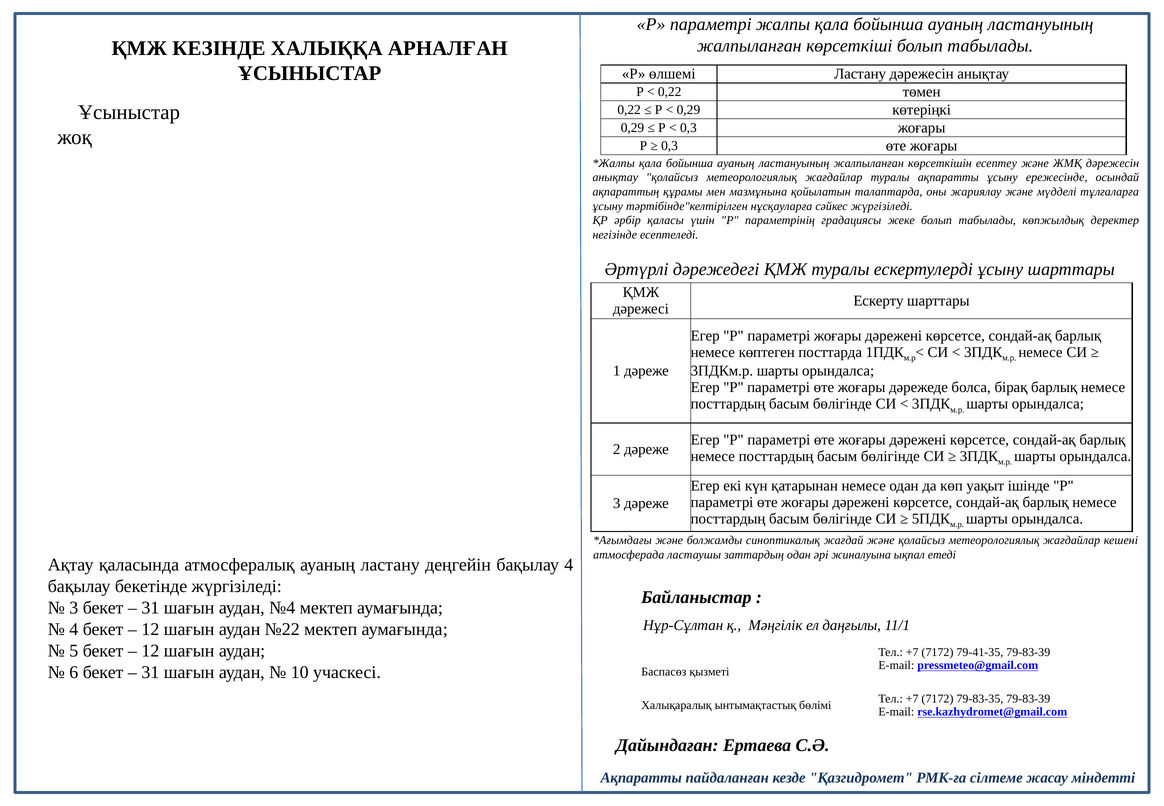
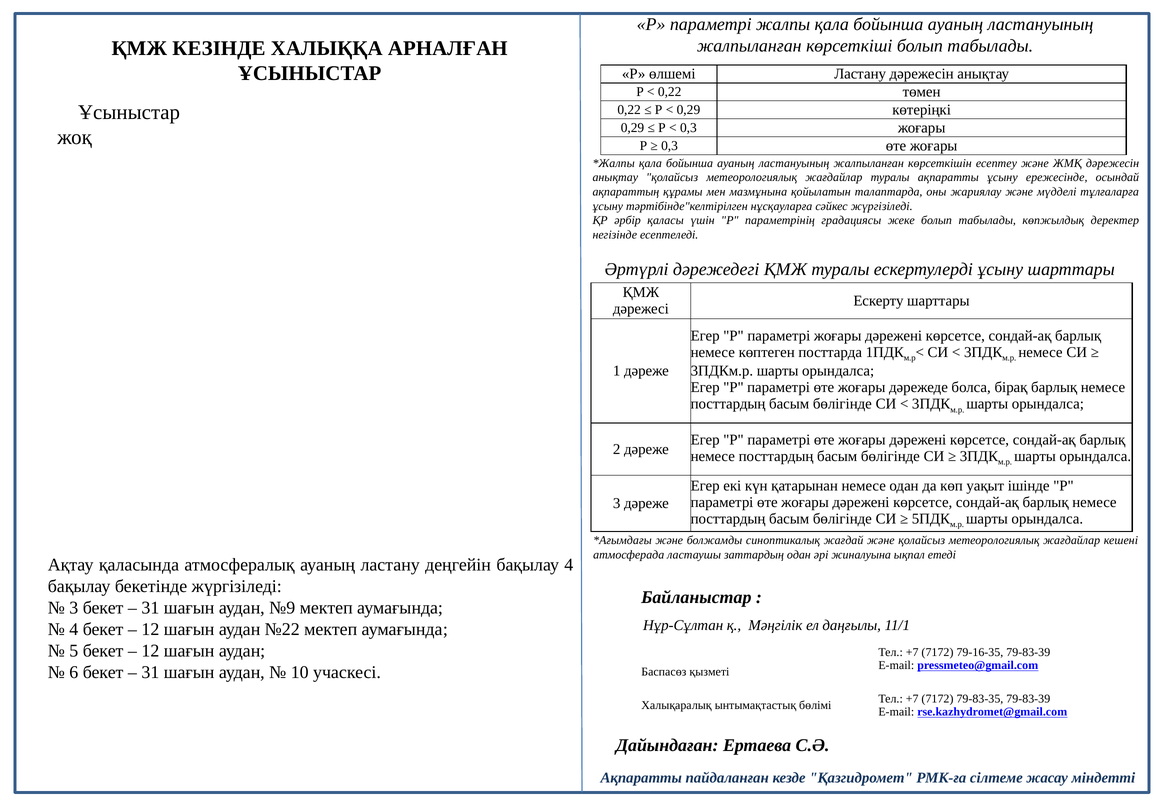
№4: №4 -> №9 (282, 608)
79-41-35: 79-41-35 -> 79-16-35 (980, 652)
